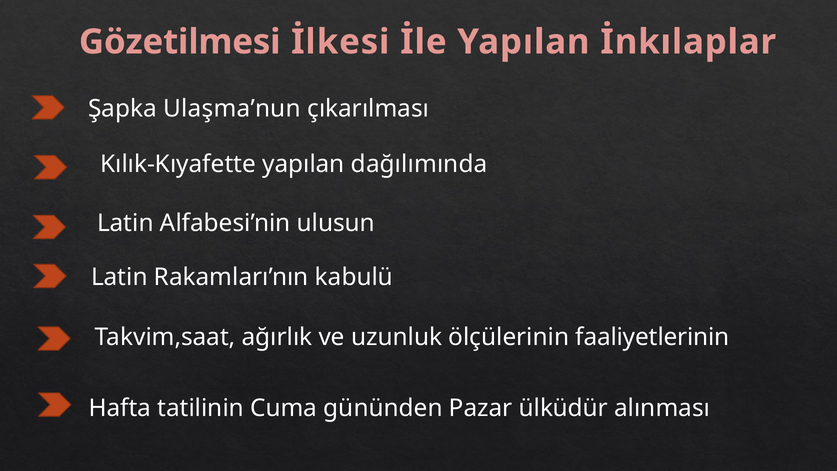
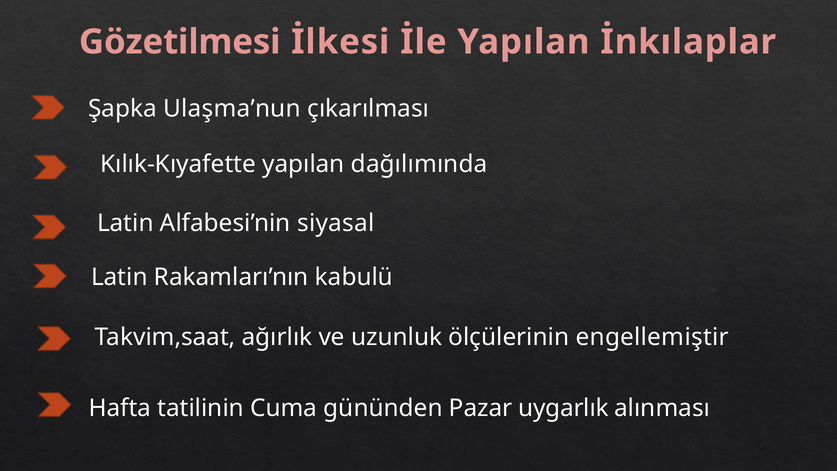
ulusun: ulusun -> siyasal (336, 223)
faaliyetlerinin: faaliyetlerinin -> engellemiştir (652, 337)
ülküdür: ülküdür -> uygarlık (563, 408)
